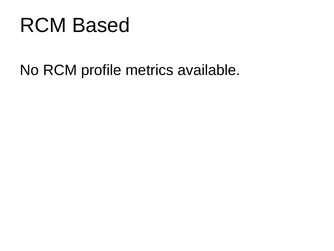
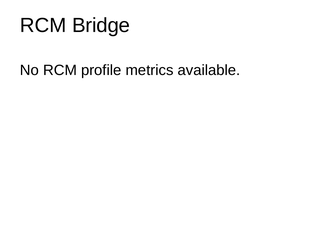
Based: Based -> Bridge (101, 25)
